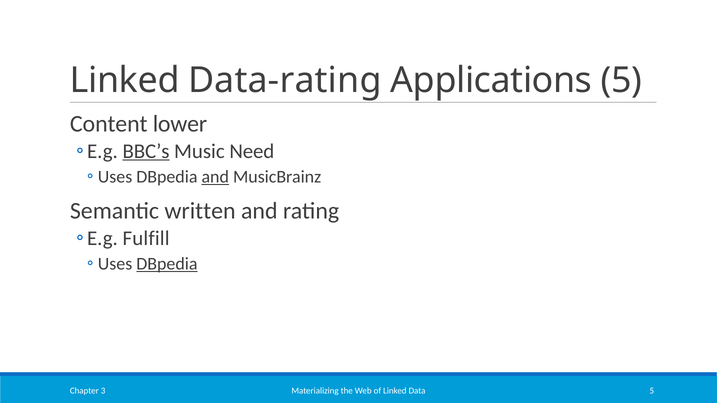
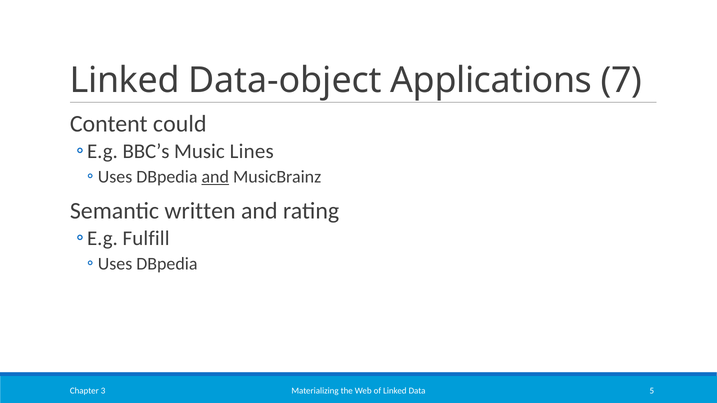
Data-rating: Data-rating -> Data-object (285, 80)
Applications 5: 5 -> 7 (621, 80)
lower: lower -> could (180, 124)
BBC’s underline: present -> none (146, 151)
Need: Need -> Lines (252, 151)
DBpedia underline: present -> none (167, 264)
